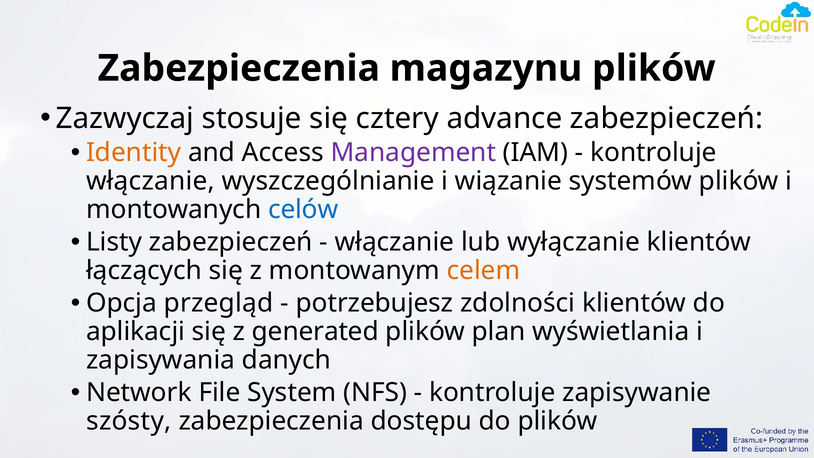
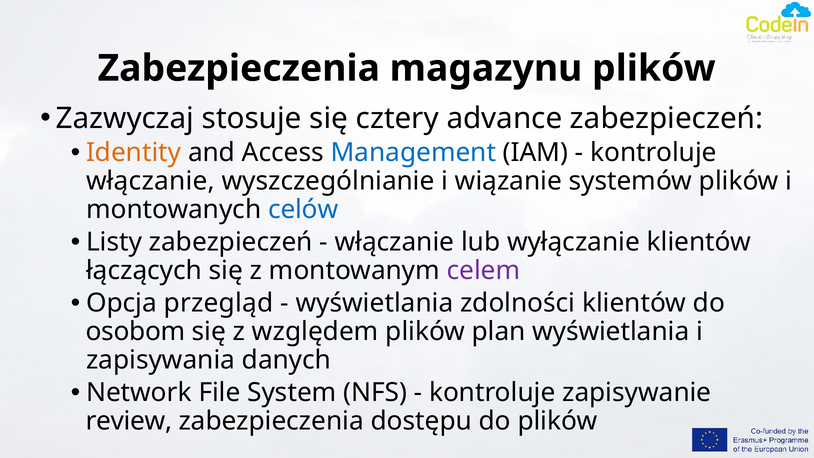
Management colour: purple -> blue (413, 153)
celem colour: orange -> purple (484, 271)
potrzebujesz: potrzebujesz -> wyświetlania (374, 303)
aplikacji: aplikacji -> osobom (136, 332)
generated: generated -> względem (315, 332)
szósty: szósty -> review (129, 421)
